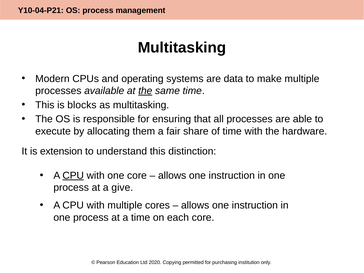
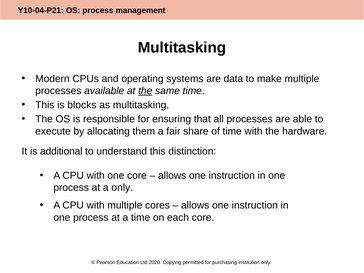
extension: extension -> additional (61, 151)
CPU underline: present -> none (73, 176)
a give: give -> only (122, 188)
